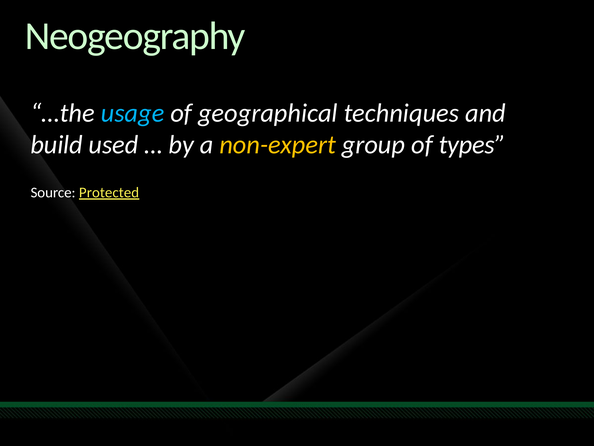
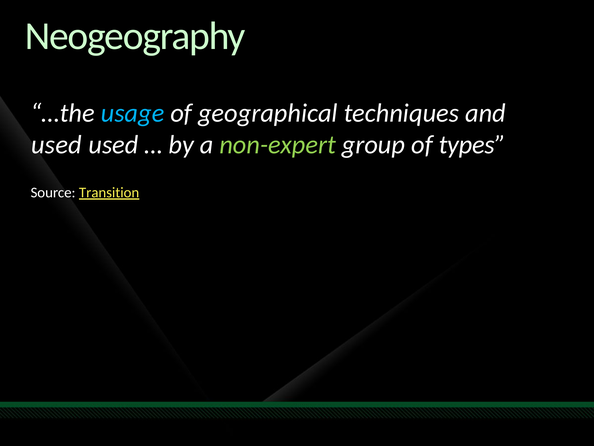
build: build -> used (56, 145)
non-expert colour: yellow -> light green (278, 145)
Protected: Protected -> Transition (109, 192)
